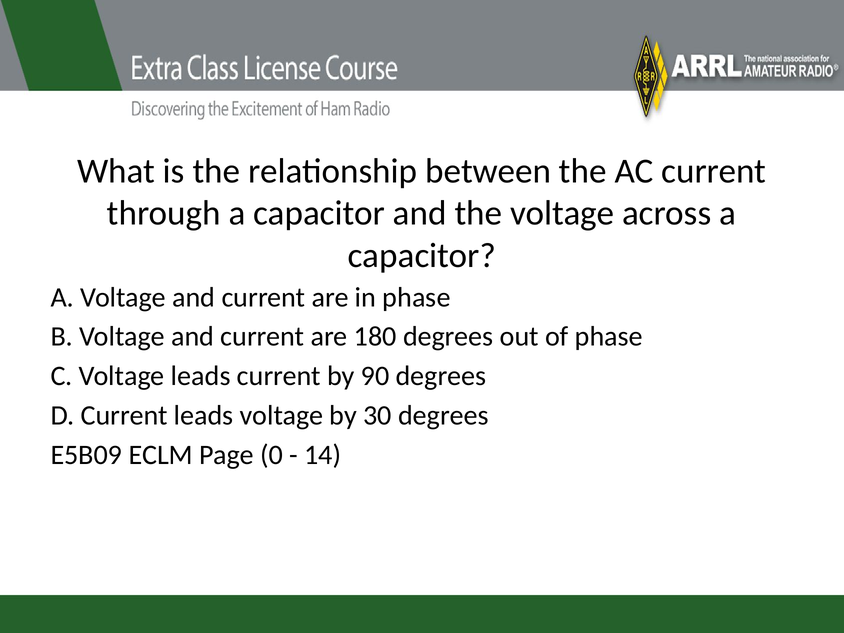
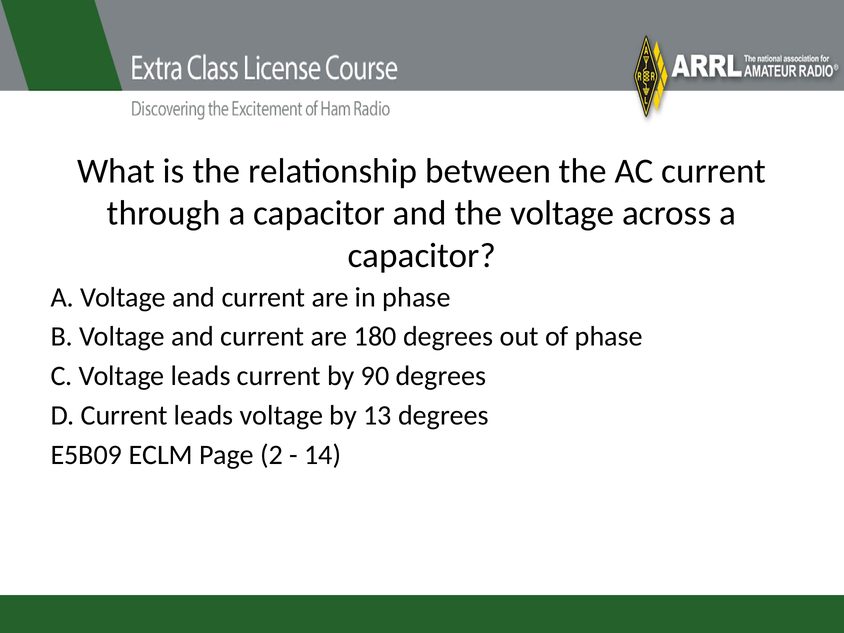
30: 30 -> 13 (377, 415)
0: 0 -> 2 (271, 455)
